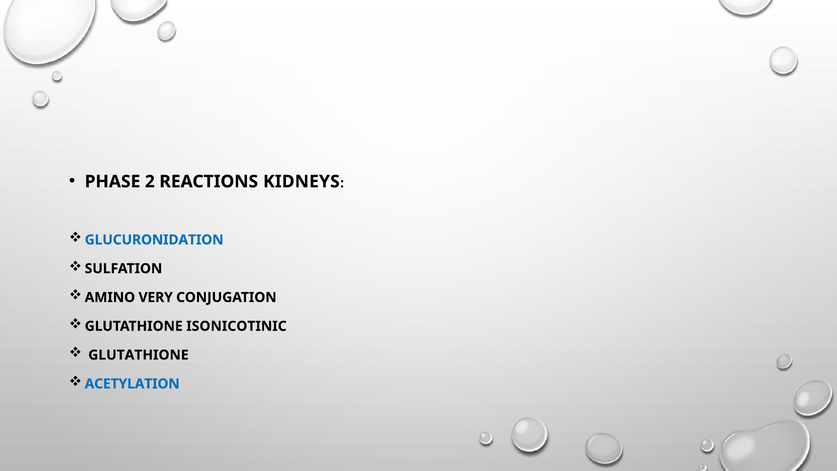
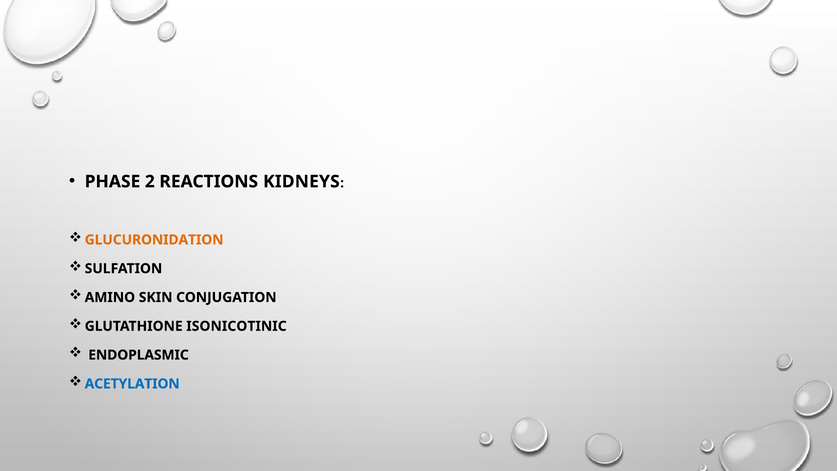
GLUCURONIDATION colour: blue -> orange (154, 240)
VERY: VERY -> SKIN (156, 297)
GLUTATHIONE: GLUTATHIONE -> ENDOPLASMIC (139, 355)
